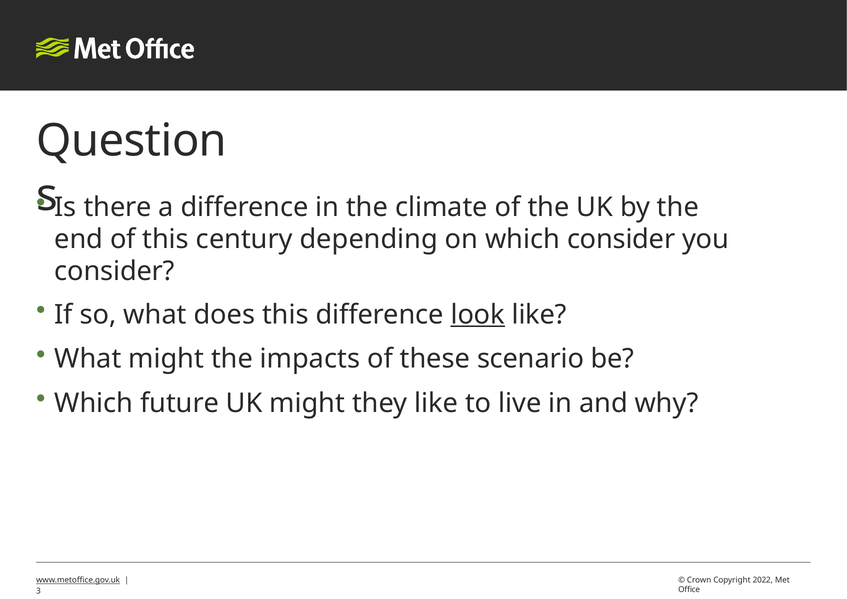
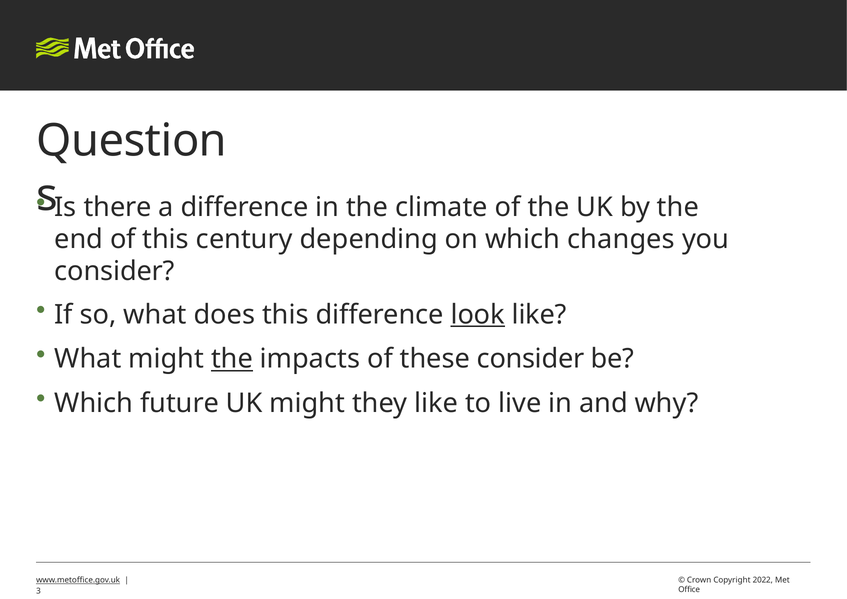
which consider: consider -> changes (621, 239)
the underline: none -> present (232, 359)
these scenario: scenario -> consider (531, 359)
